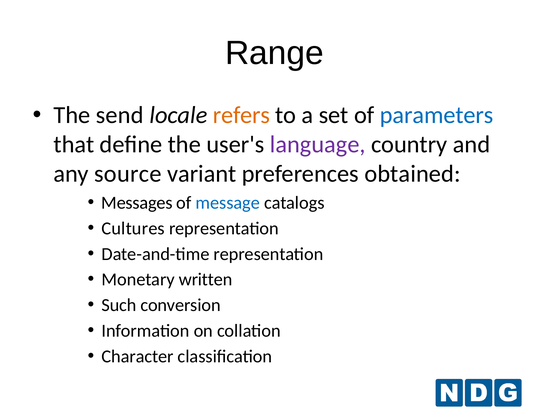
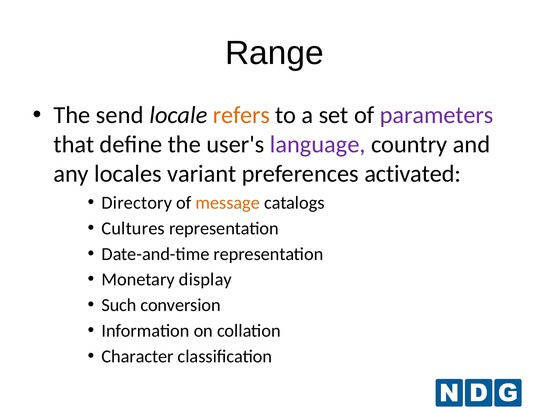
parameters colour: blue -> purple (437, 115)
source: source -> locales (128, 174)
obtained: obtained -> activated (413, 174)
Messages: Messages -> Directory (137, 203)
message colour: blue -> orange (228, 203)
written: written -> display (205, 279)
